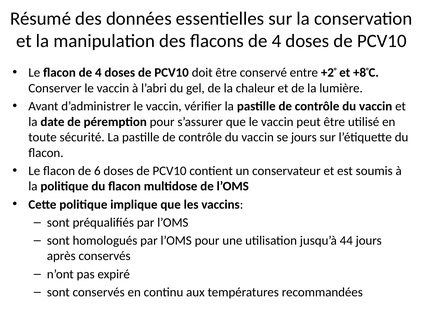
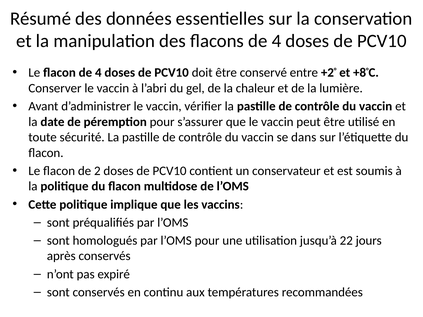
se jours: jours -> dans (304, 137)
6: 6 -> 2 (97, 171)
44: 44 -> 22 (346, 241)
